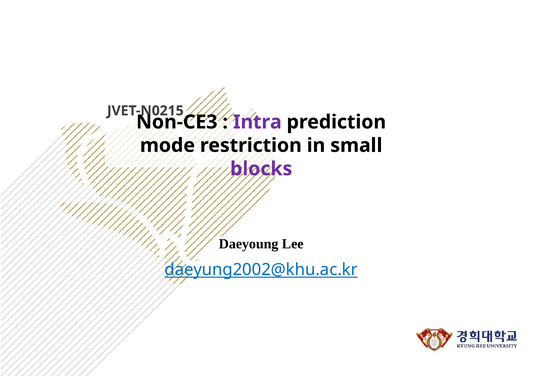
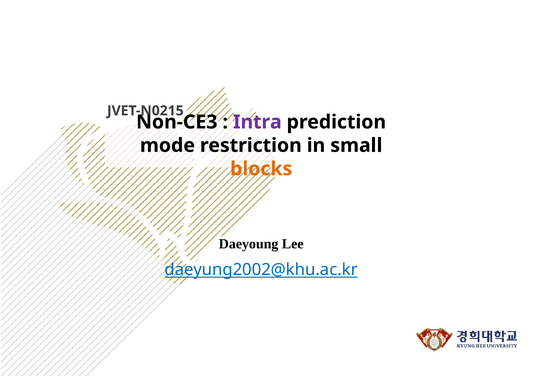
blocks colour: purple -> orange (261, 169)
